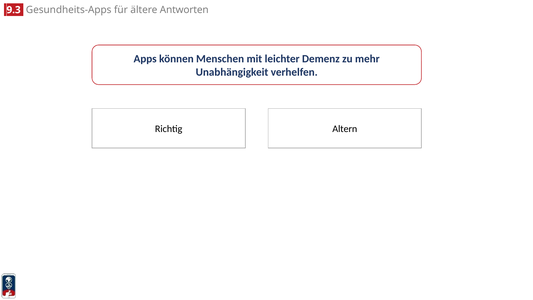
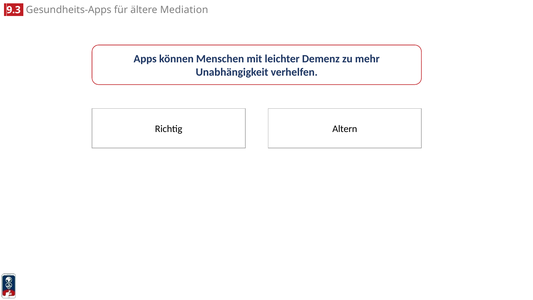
Antworten: Antworten -> Mediation (184, 10)
